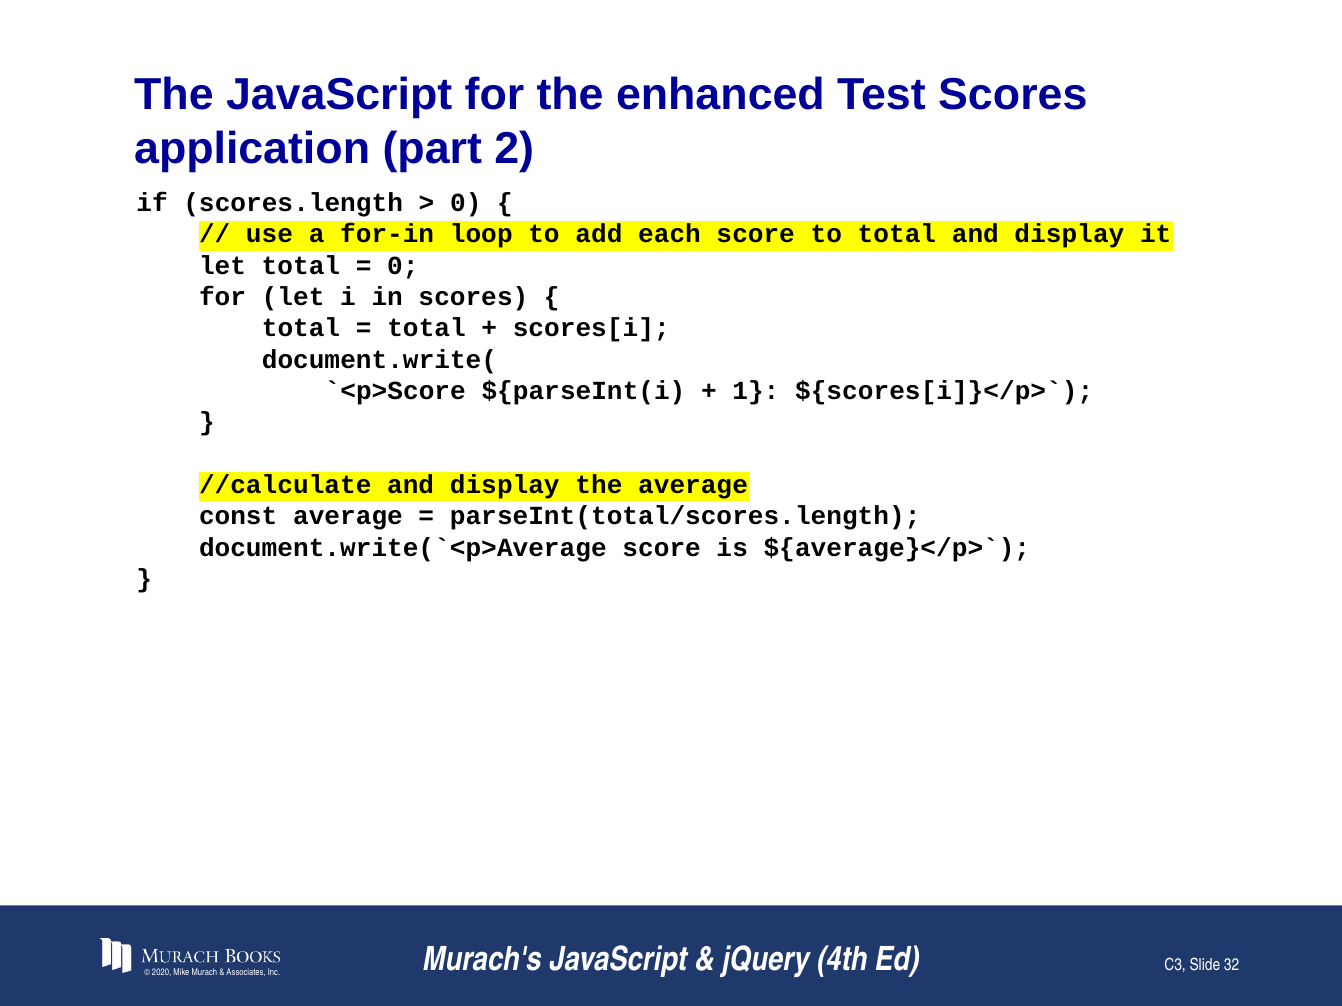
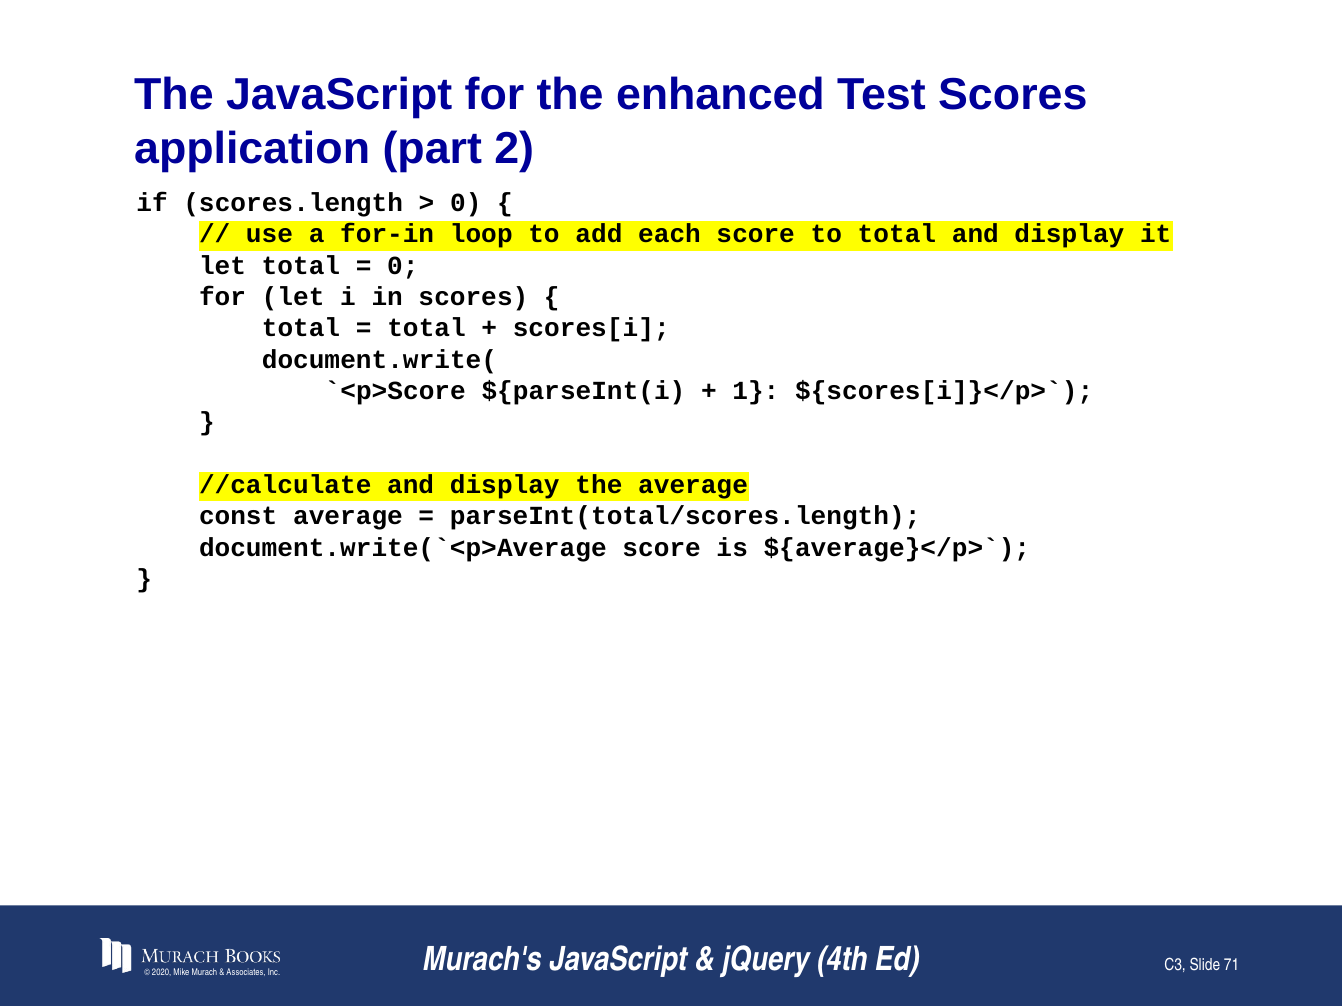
32: 32 -> 71 (1232, 966)
